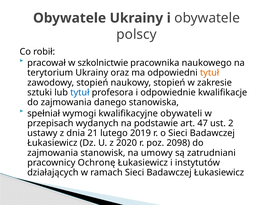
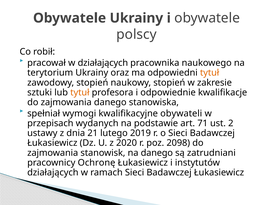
w szkolnictwie: szkolnictwie -> działających (103, 63)
tytuł colour: blue -> orange (80, 92)
47: 47 -> 71 (203, 123)
na umowy: umowy -> danego (157, 153)
